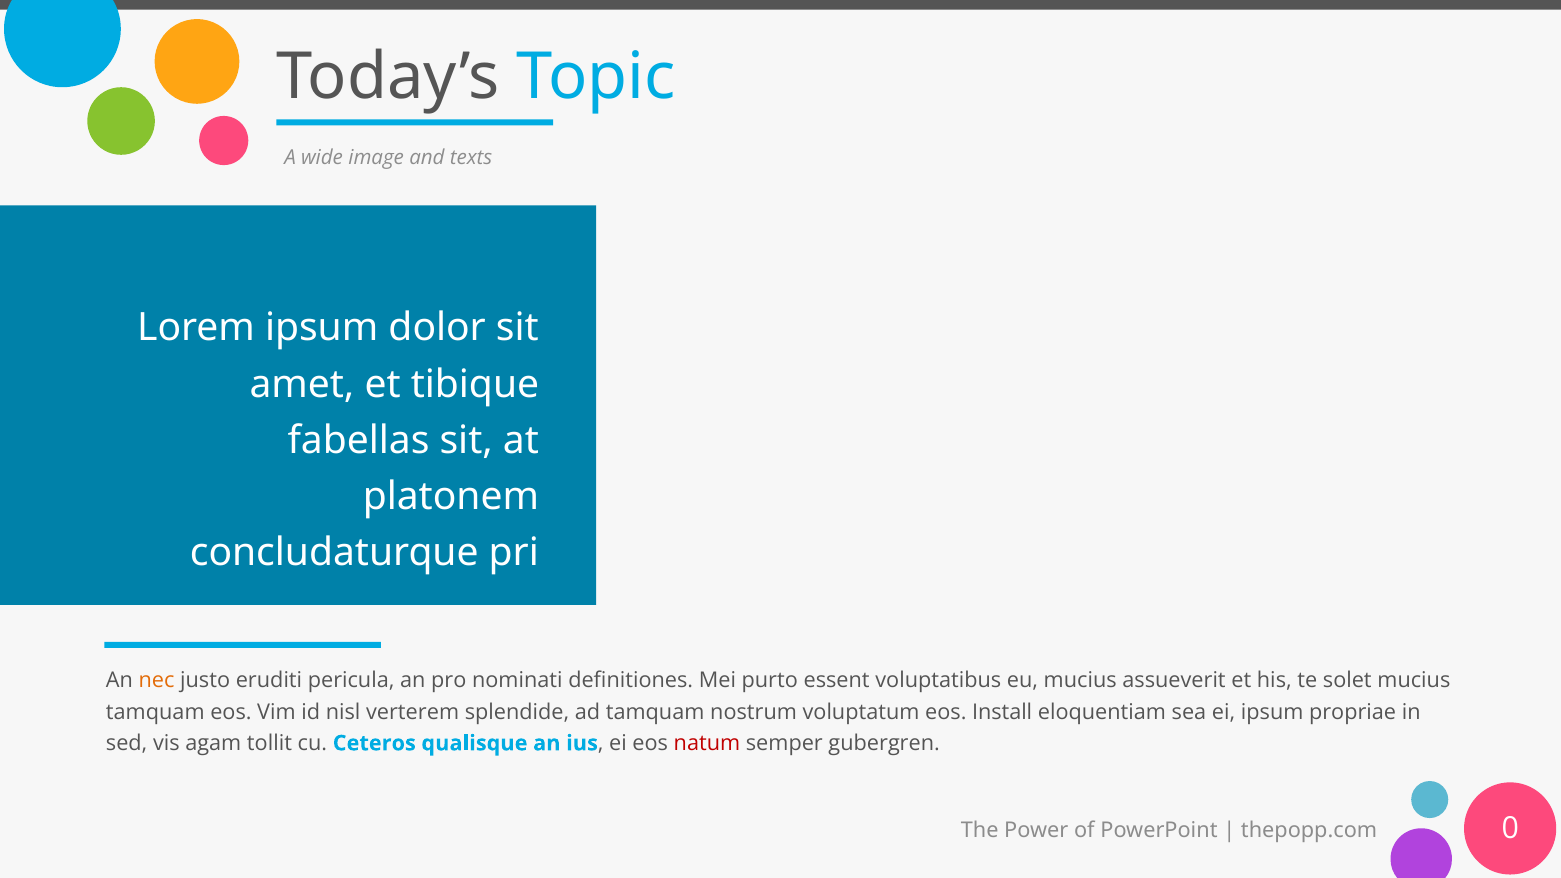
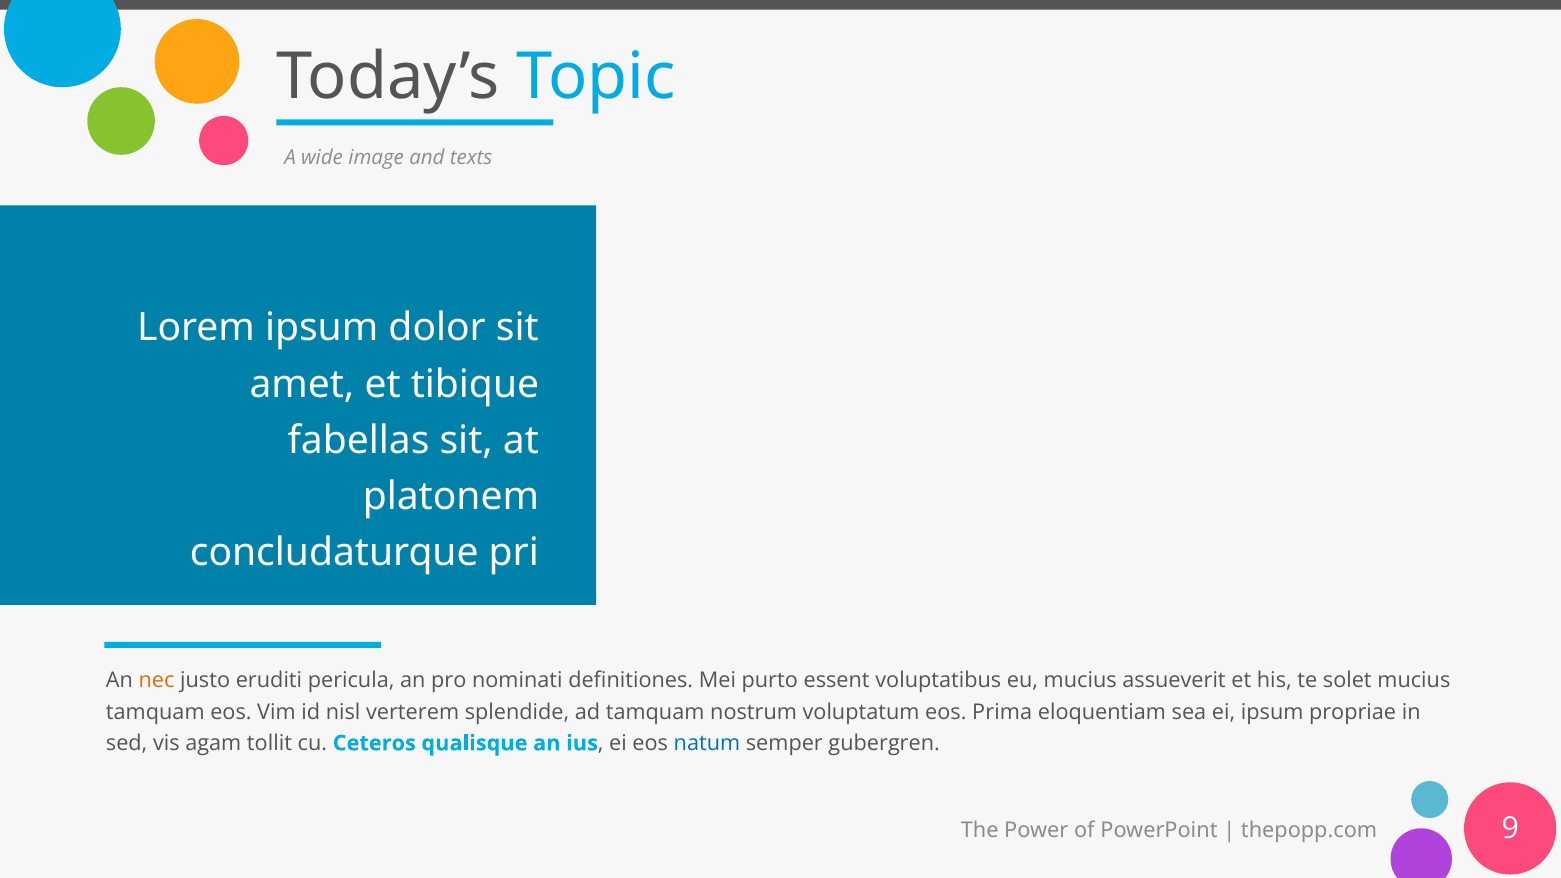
Install: Install -> Prima (1002, 712)
natum colour: red -> blue (707, 743)
0: 0 -> 9 (1510, 828)
